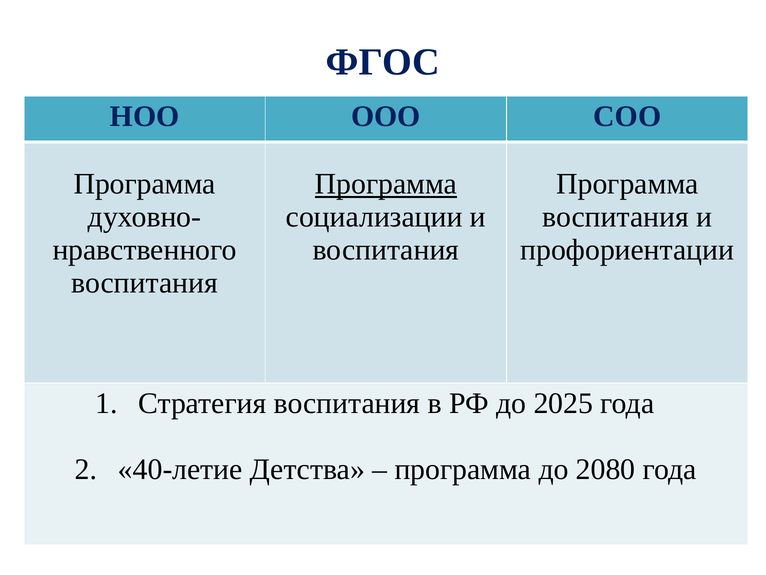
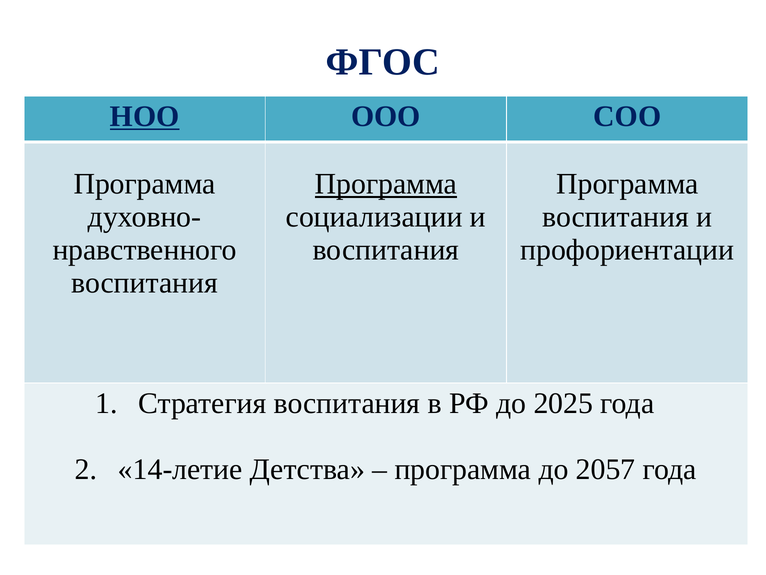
НОО underline: none -> present (145, 116)
40-летие: 40-летие -> 14-летие (180, 469)
2080: 2080 -> 2057 (606, 469)
